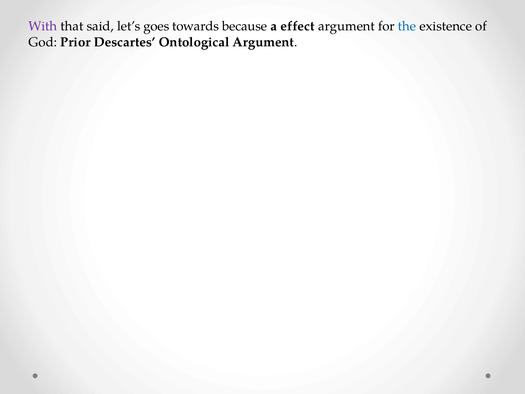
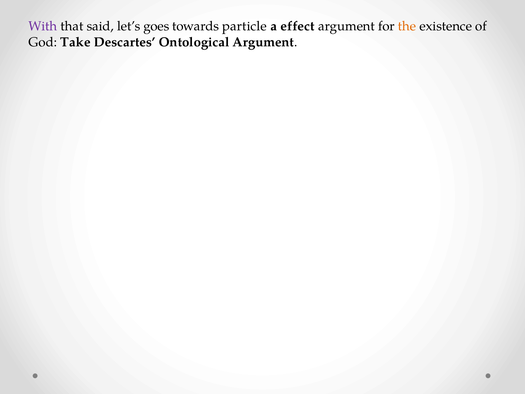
because: because -> particle (245, 26)
the colour: blue -> orange (407, 26)
Prior: Prior -> Take (75, 42)
